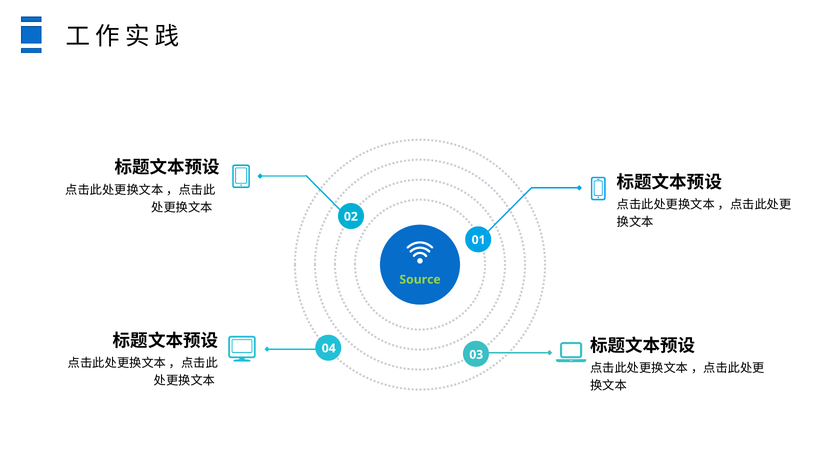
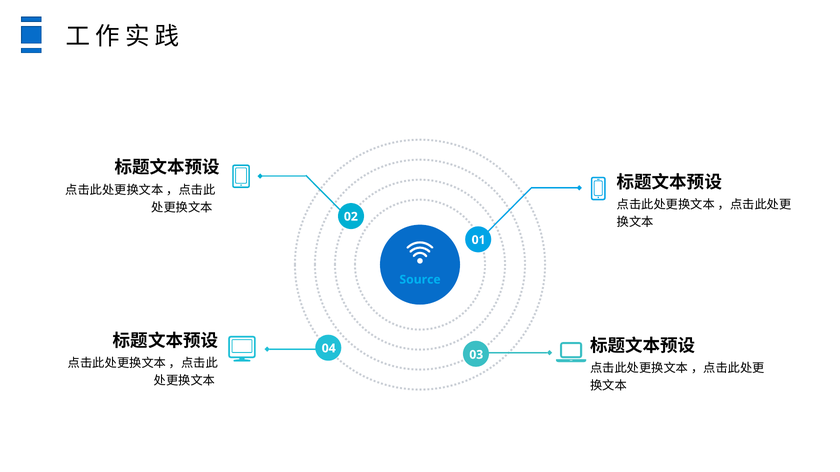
Source colour: light green -> light blue (420, 280)
